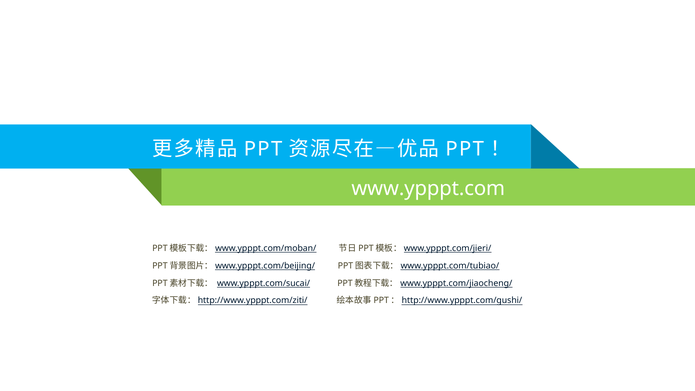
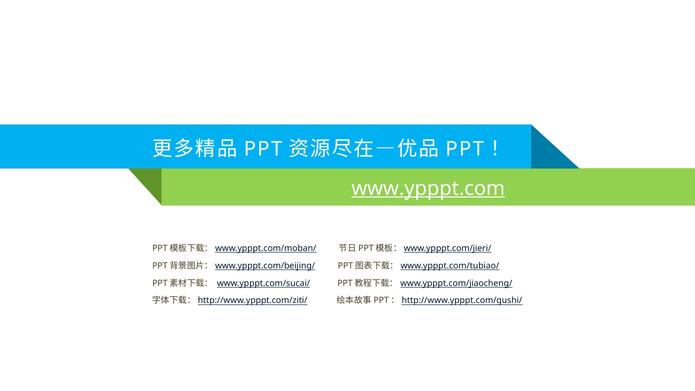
www.ypppt.com underline: none -> present (428, 188)
